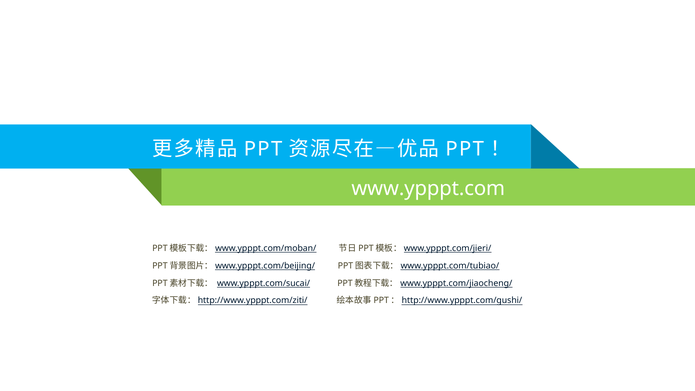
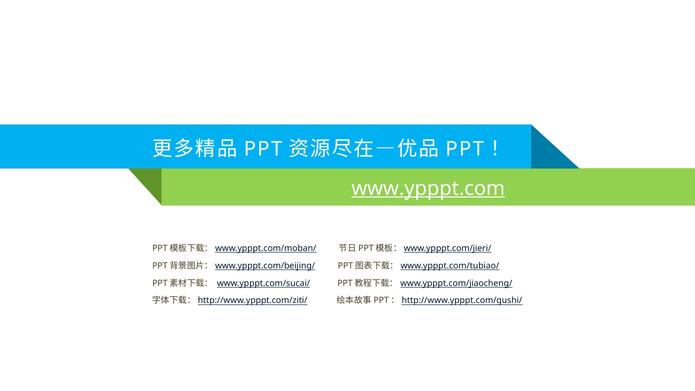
www.ypppt.com underline: none -> present (428, 188)
